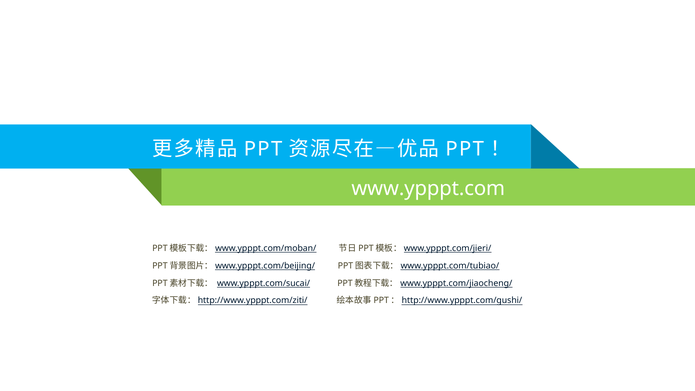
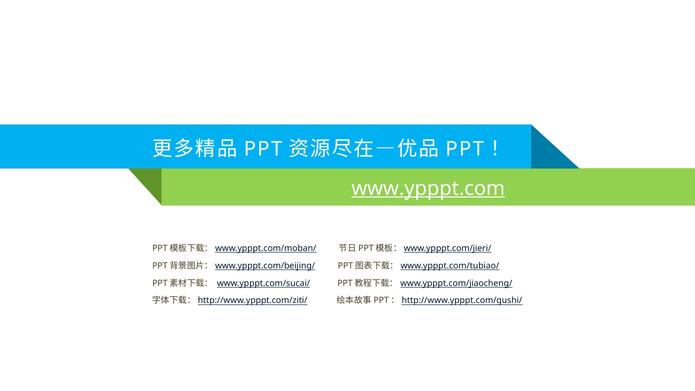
www.ypppt.com underline: none -> present (428, 188)
